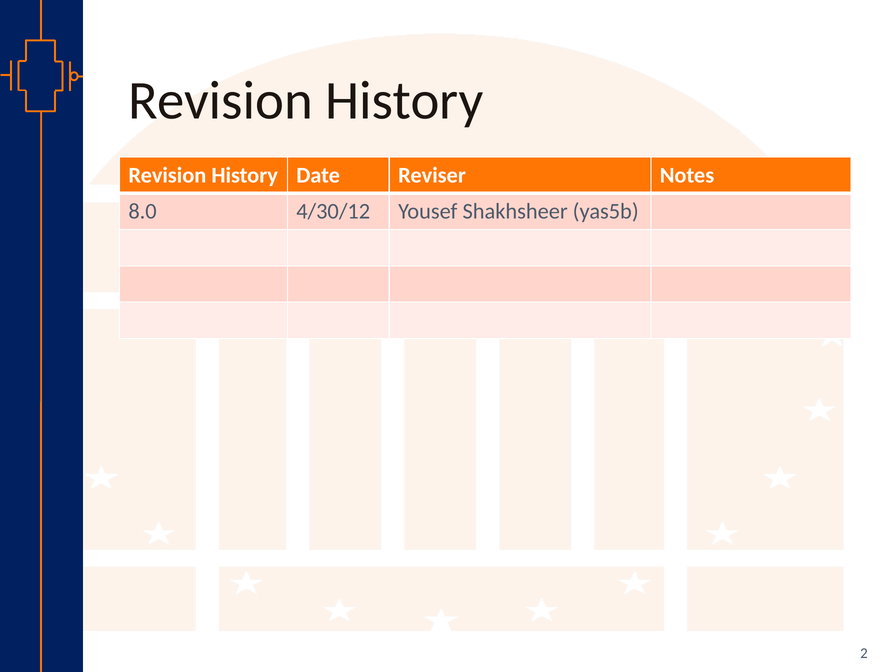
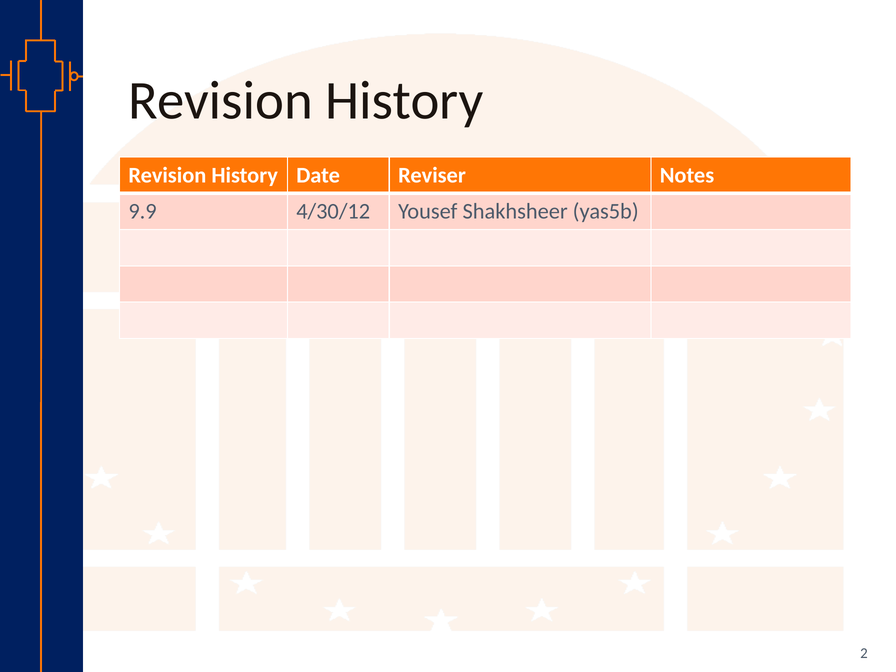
8.0: 8.0 -> 9.9 (143, 212)
